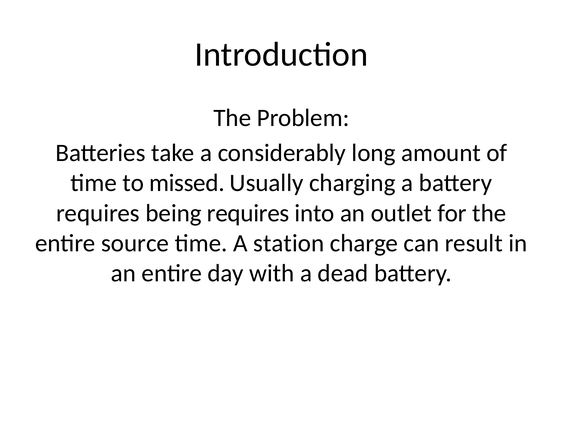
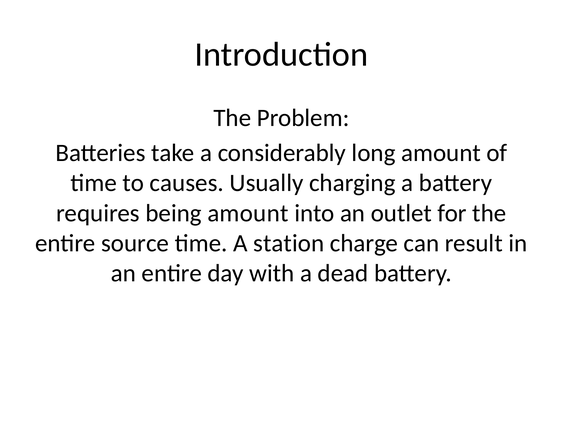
missed: missed -> causes (187, 183)
being requires: requires -> amount (248, 213)
